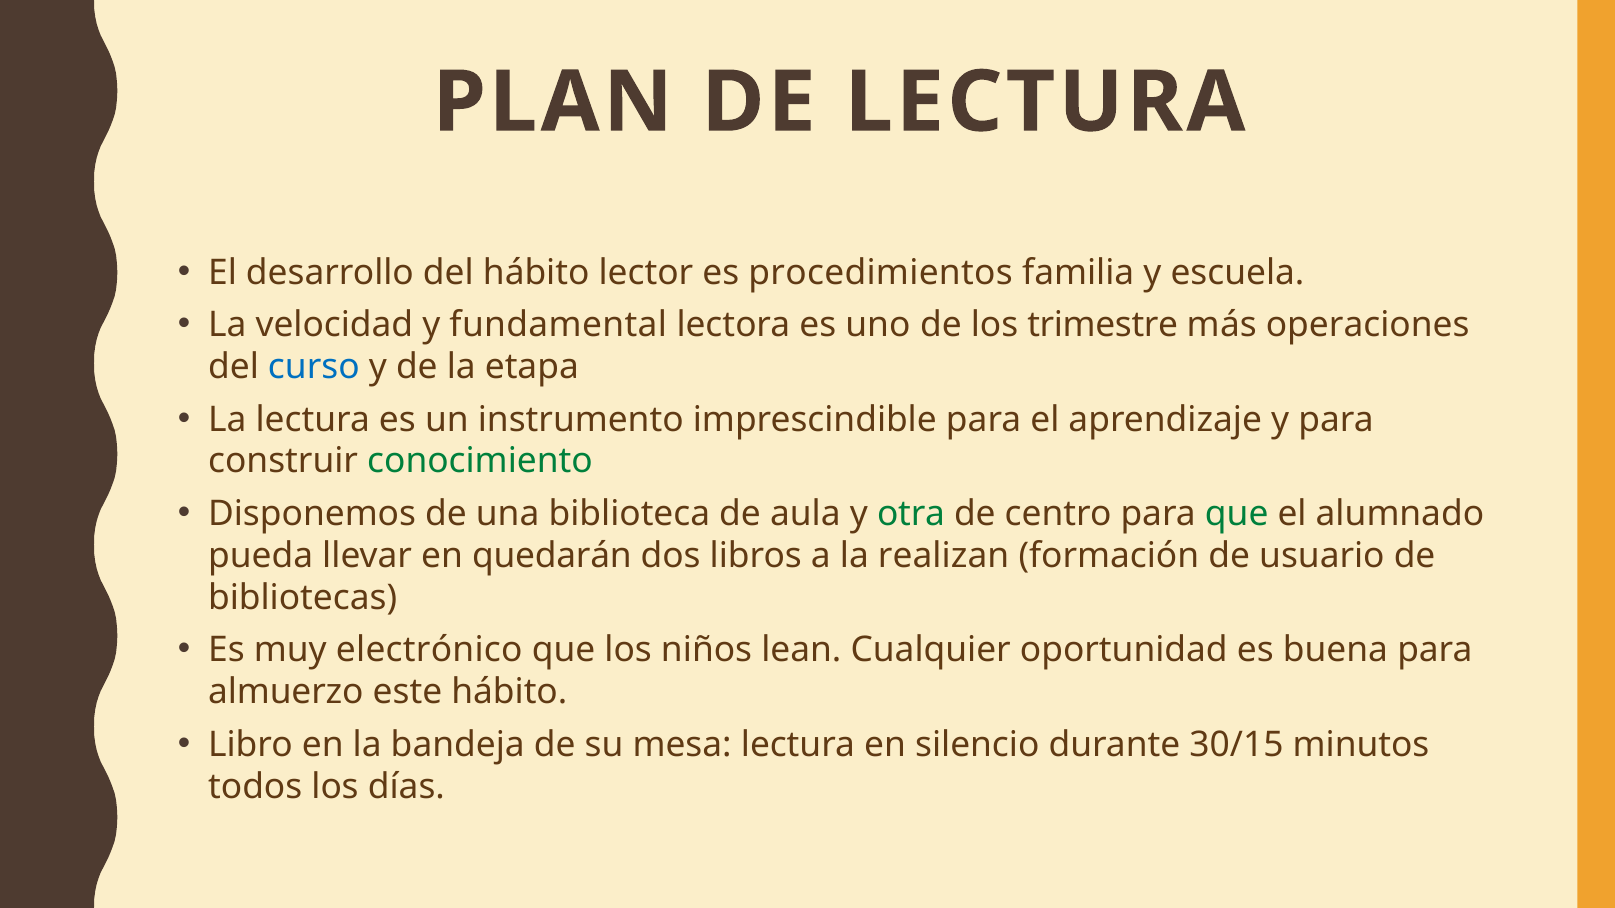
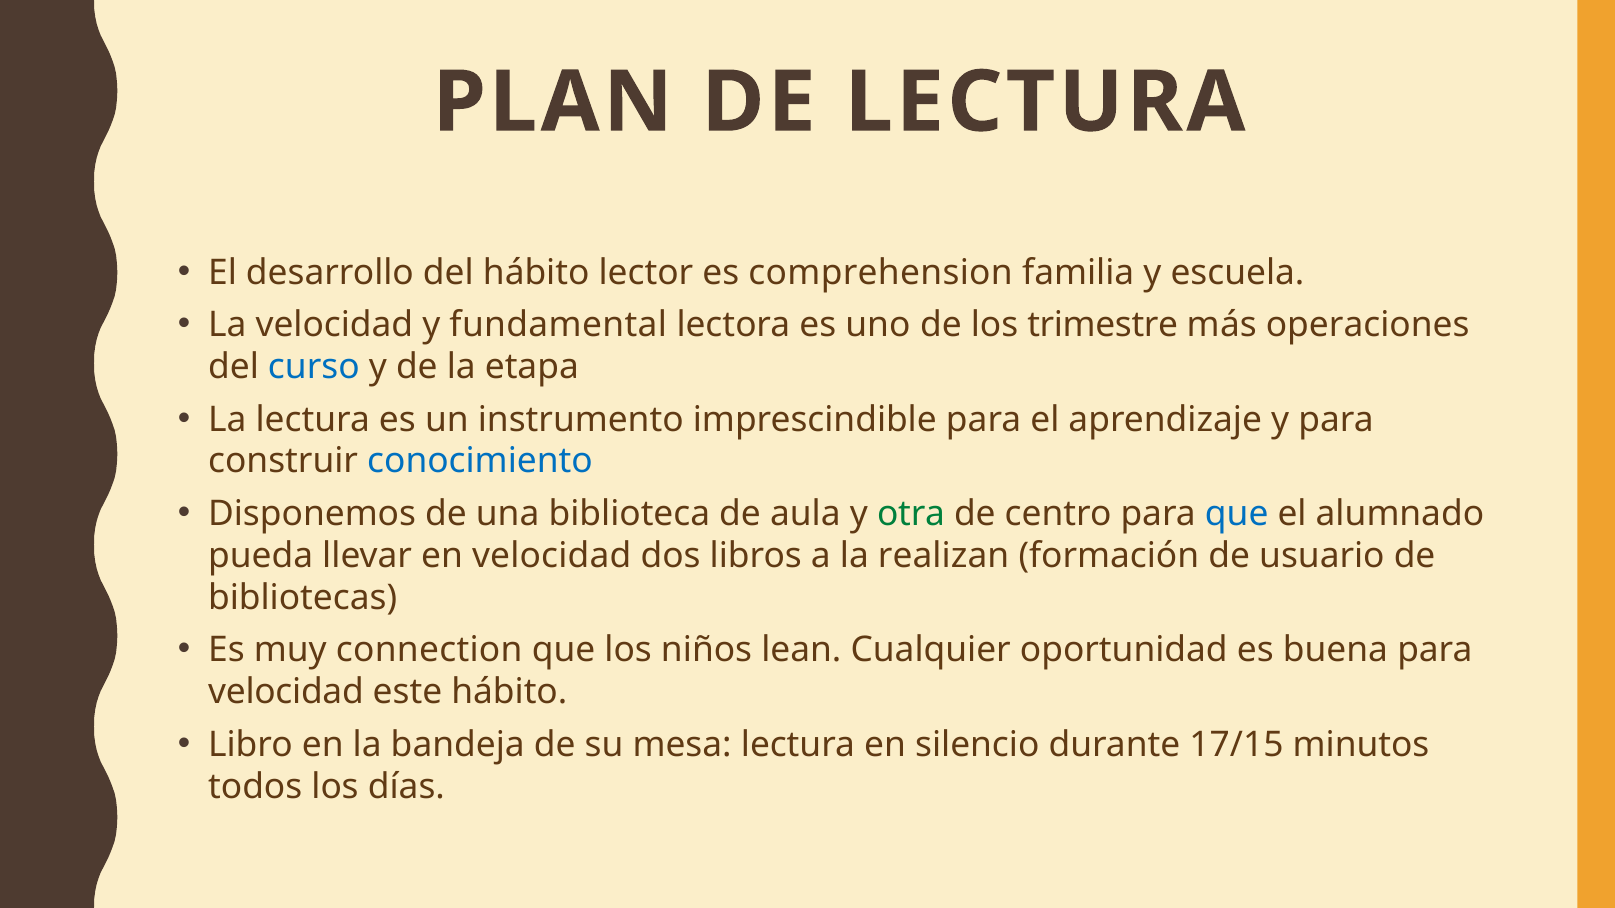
procedimientos: procedimientos -> comprehension (881, 273)
conocimiento colour: green -> blue (480, 462)
que colour: green -> blue (1237, 514)
en quedarán: quedarán -> velocidad (552, 556)
electrónico: electrónico -> connection (429, 651)
almuerzo: almuerzo -> velocidad (286, 693)
30/15: 30/15 -> 17/15 (1236, 745)
